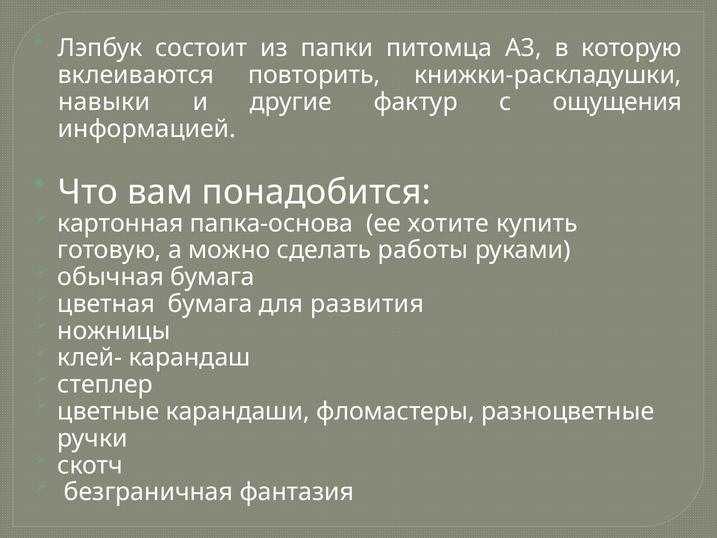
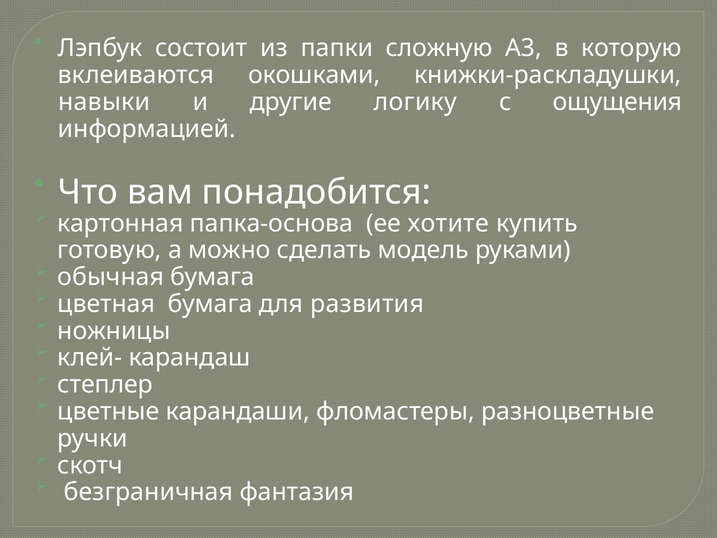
питомца: питомца -> сложную (439, 48)
повторить: повторить -> окошками (314, 75)
фактур: фактур -> логику (415, 102)
работы: работы -> модель (423, 250)
